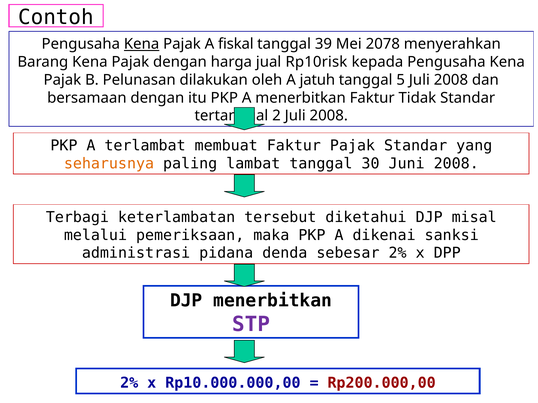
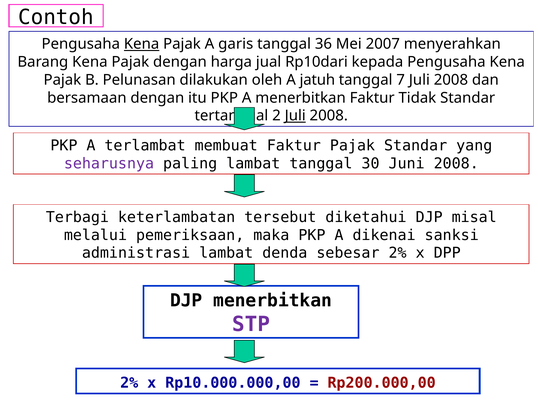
fiskal: fiskal -> garis (236, 44)
39: 39 -> 36 (323, 44)
2078: 2078 -> 2007 (383, 44)
Rp10risk: Rp10risk -> Rp10dari (317, 62)
5: 5 -> 7 (401, 80)
Juli underline: none -> present (295, 116)
seharusnya colour: orange -> purple (109, 164)
administrasi pidana: pidana -> lambat (226, 253)
